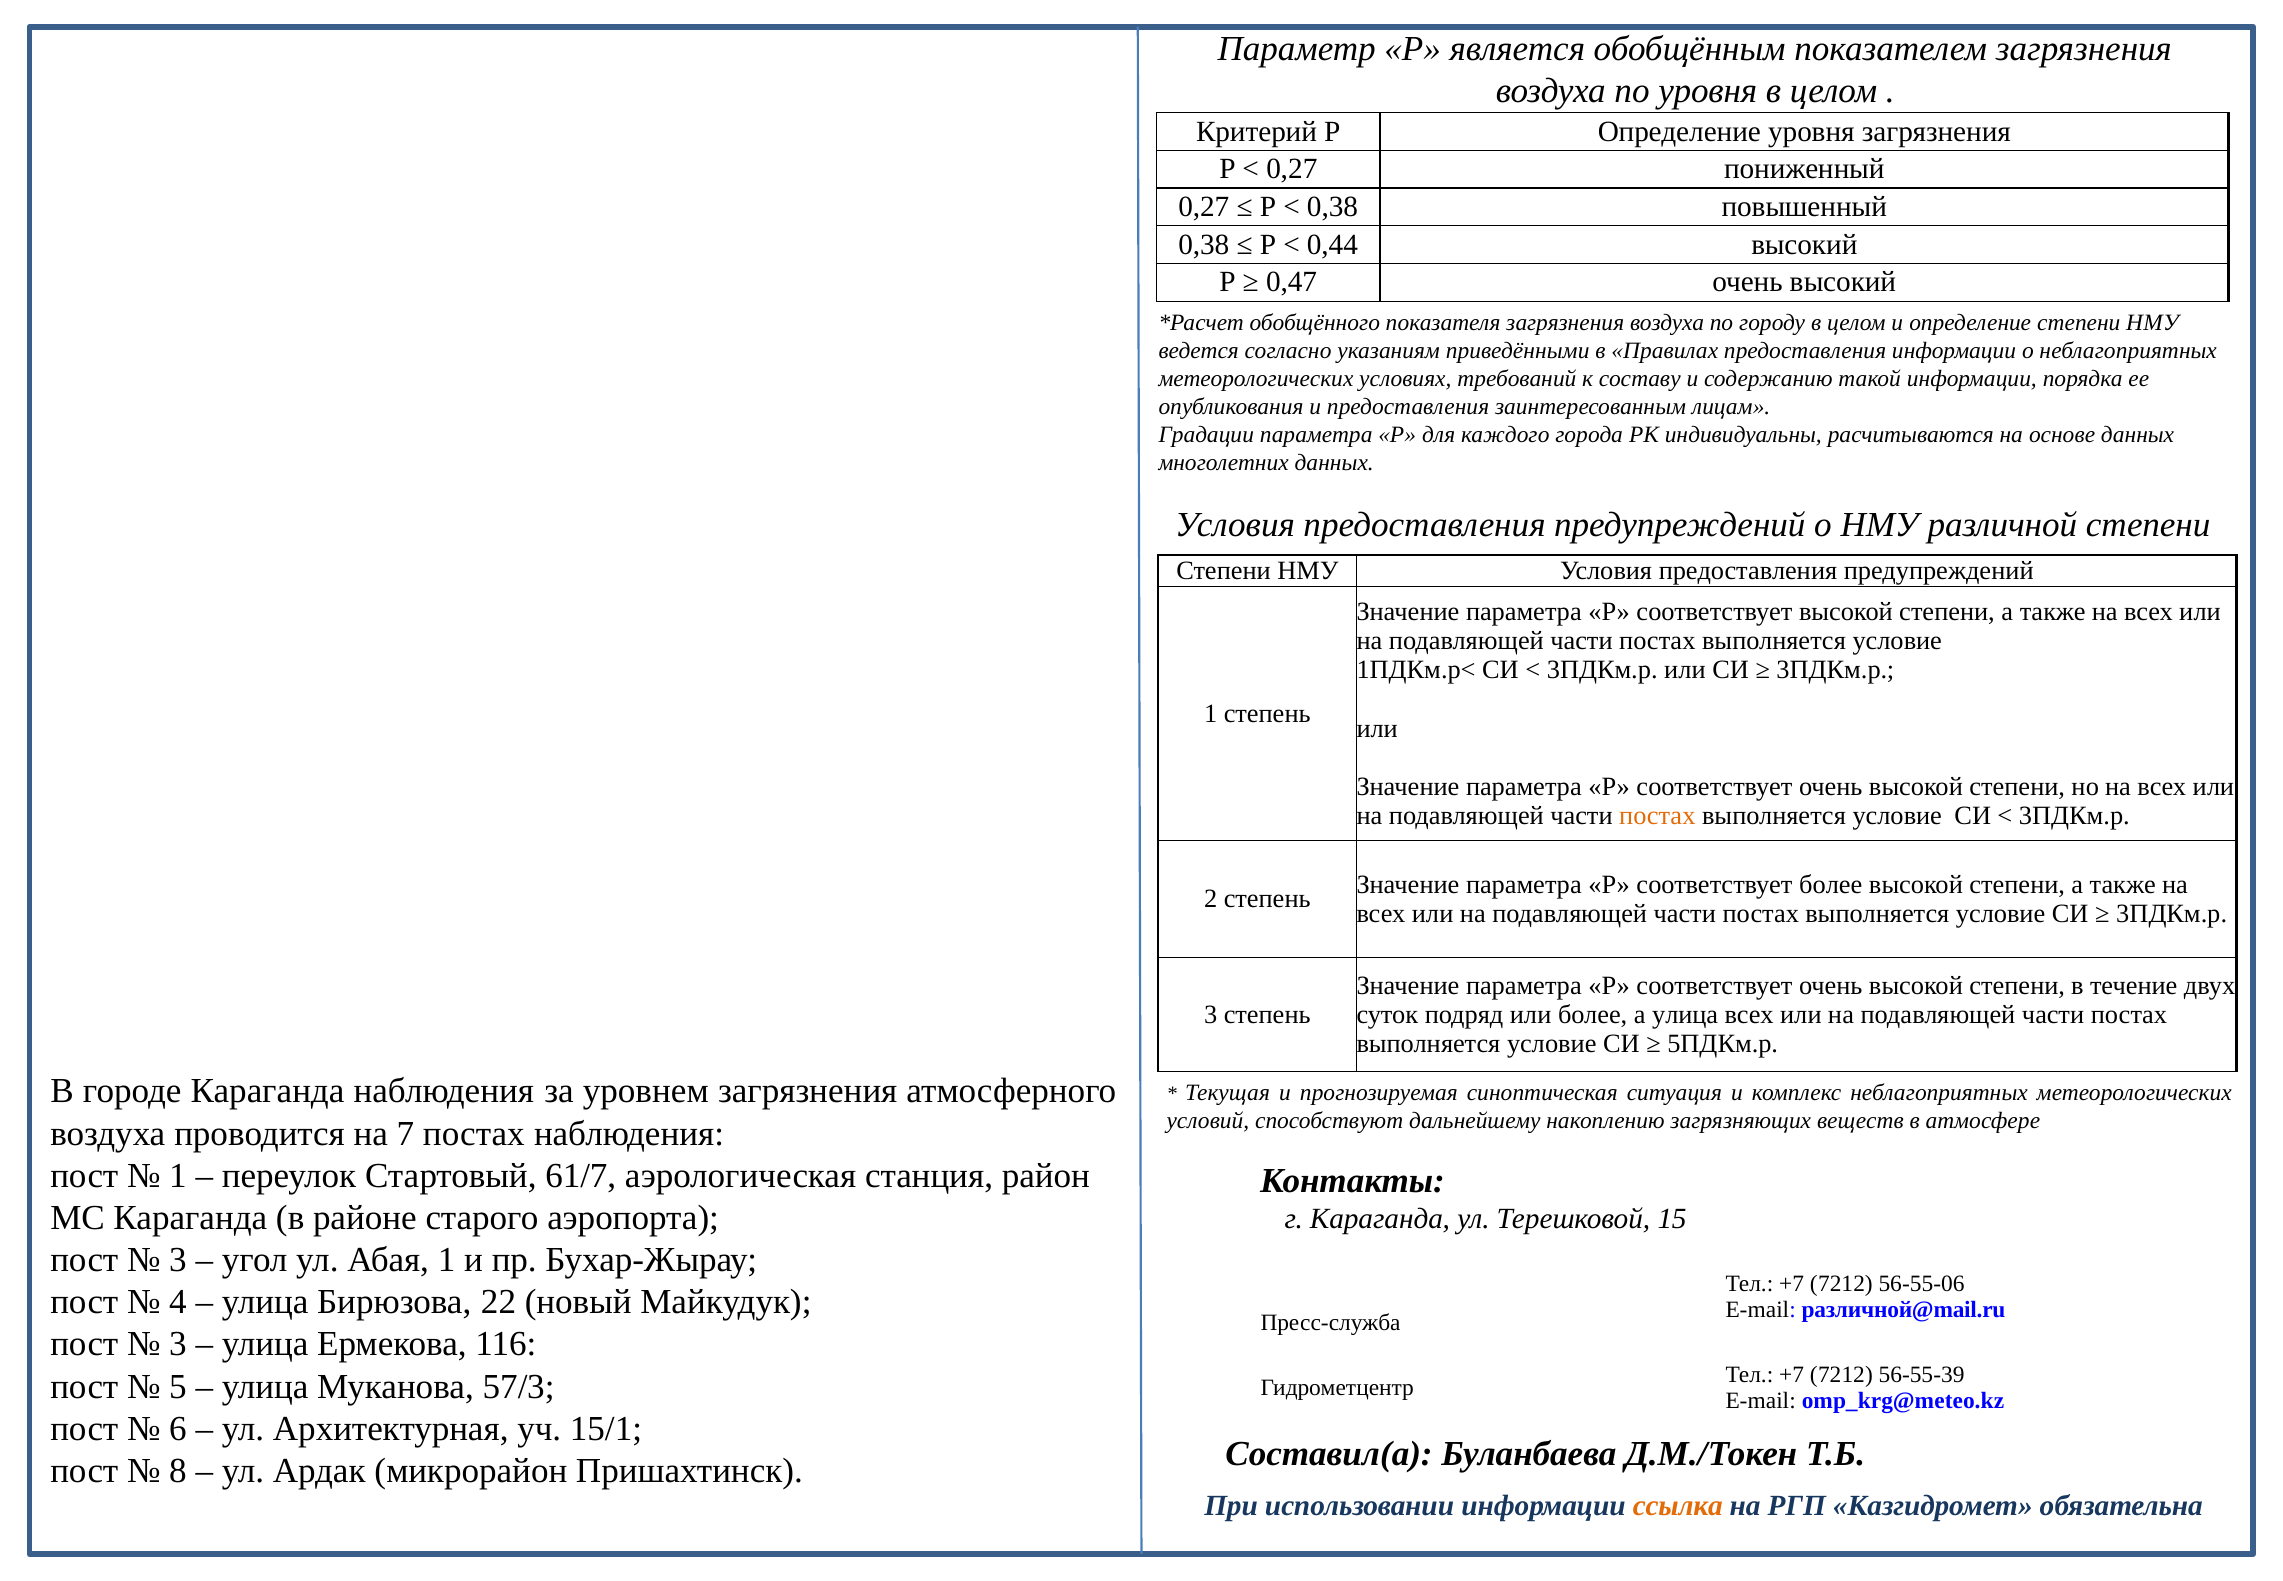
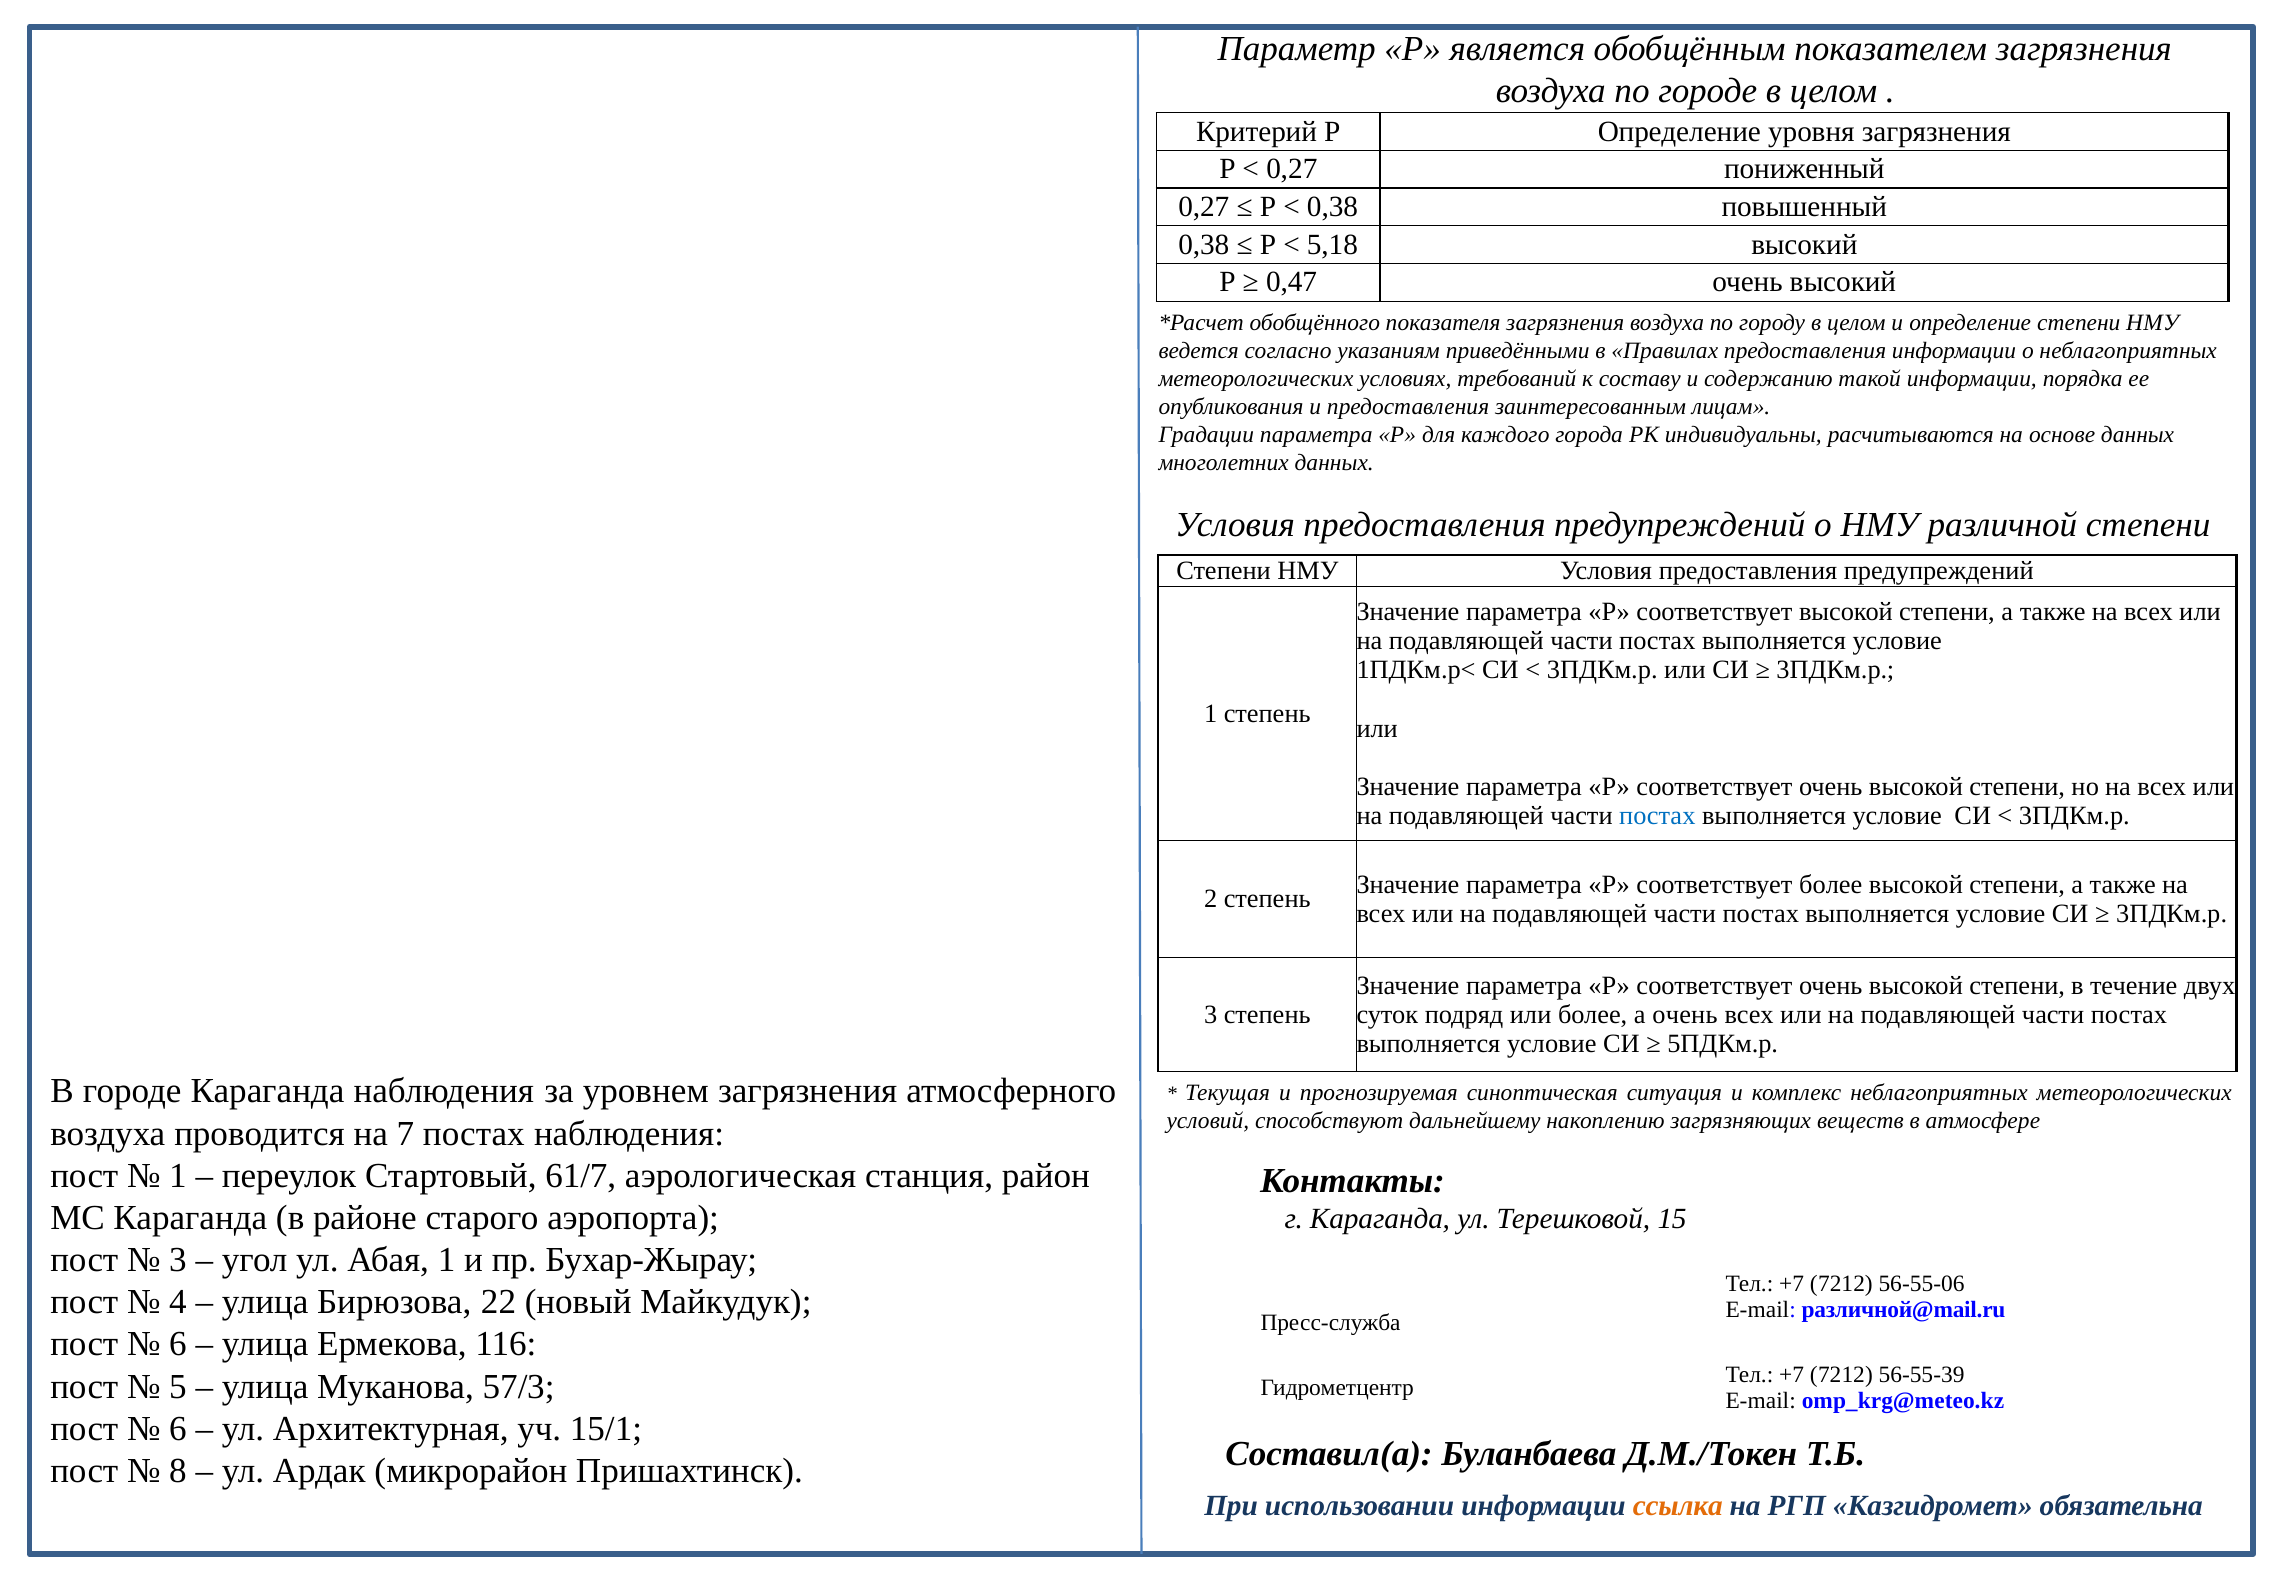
по уровня: уровня -> городе (1708, 91)
0,44: 0,44 -> 5,18 (1332, 244)
постах colour: orange -> blue (1657, 816)
а улица: улица -> очень (1685, 1014)
3: 3 -> 6 (178, 1344)
